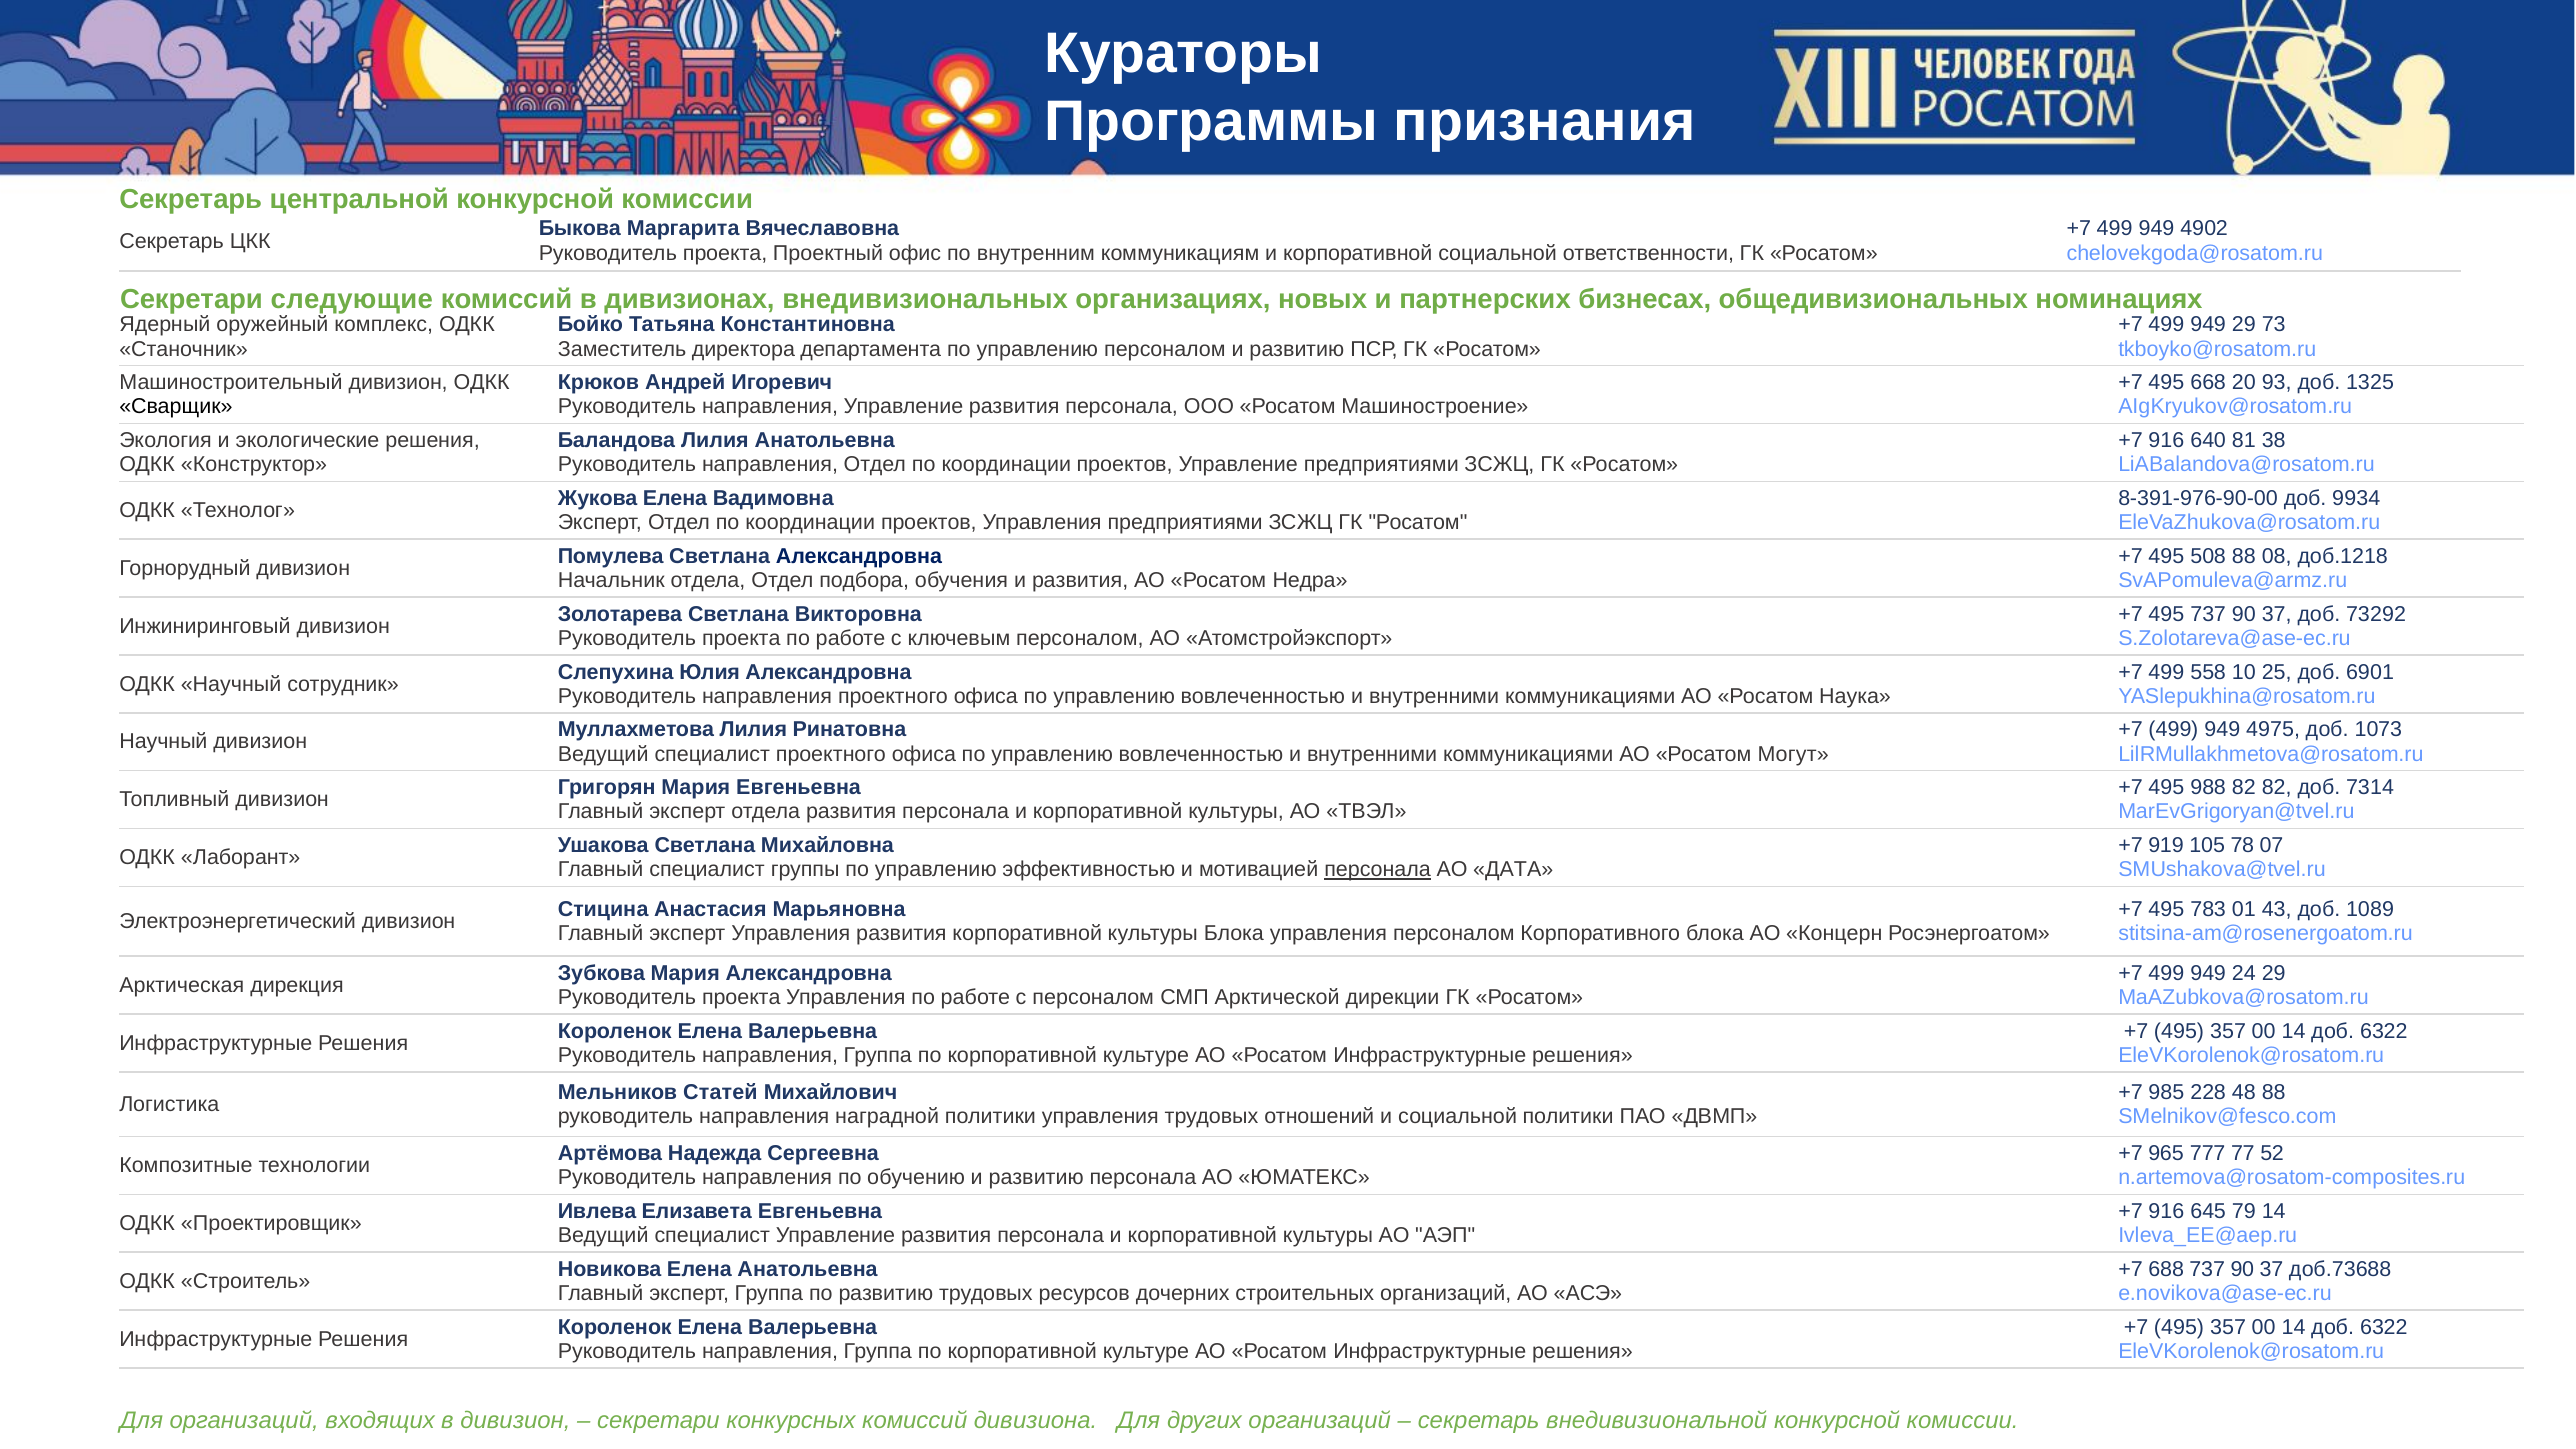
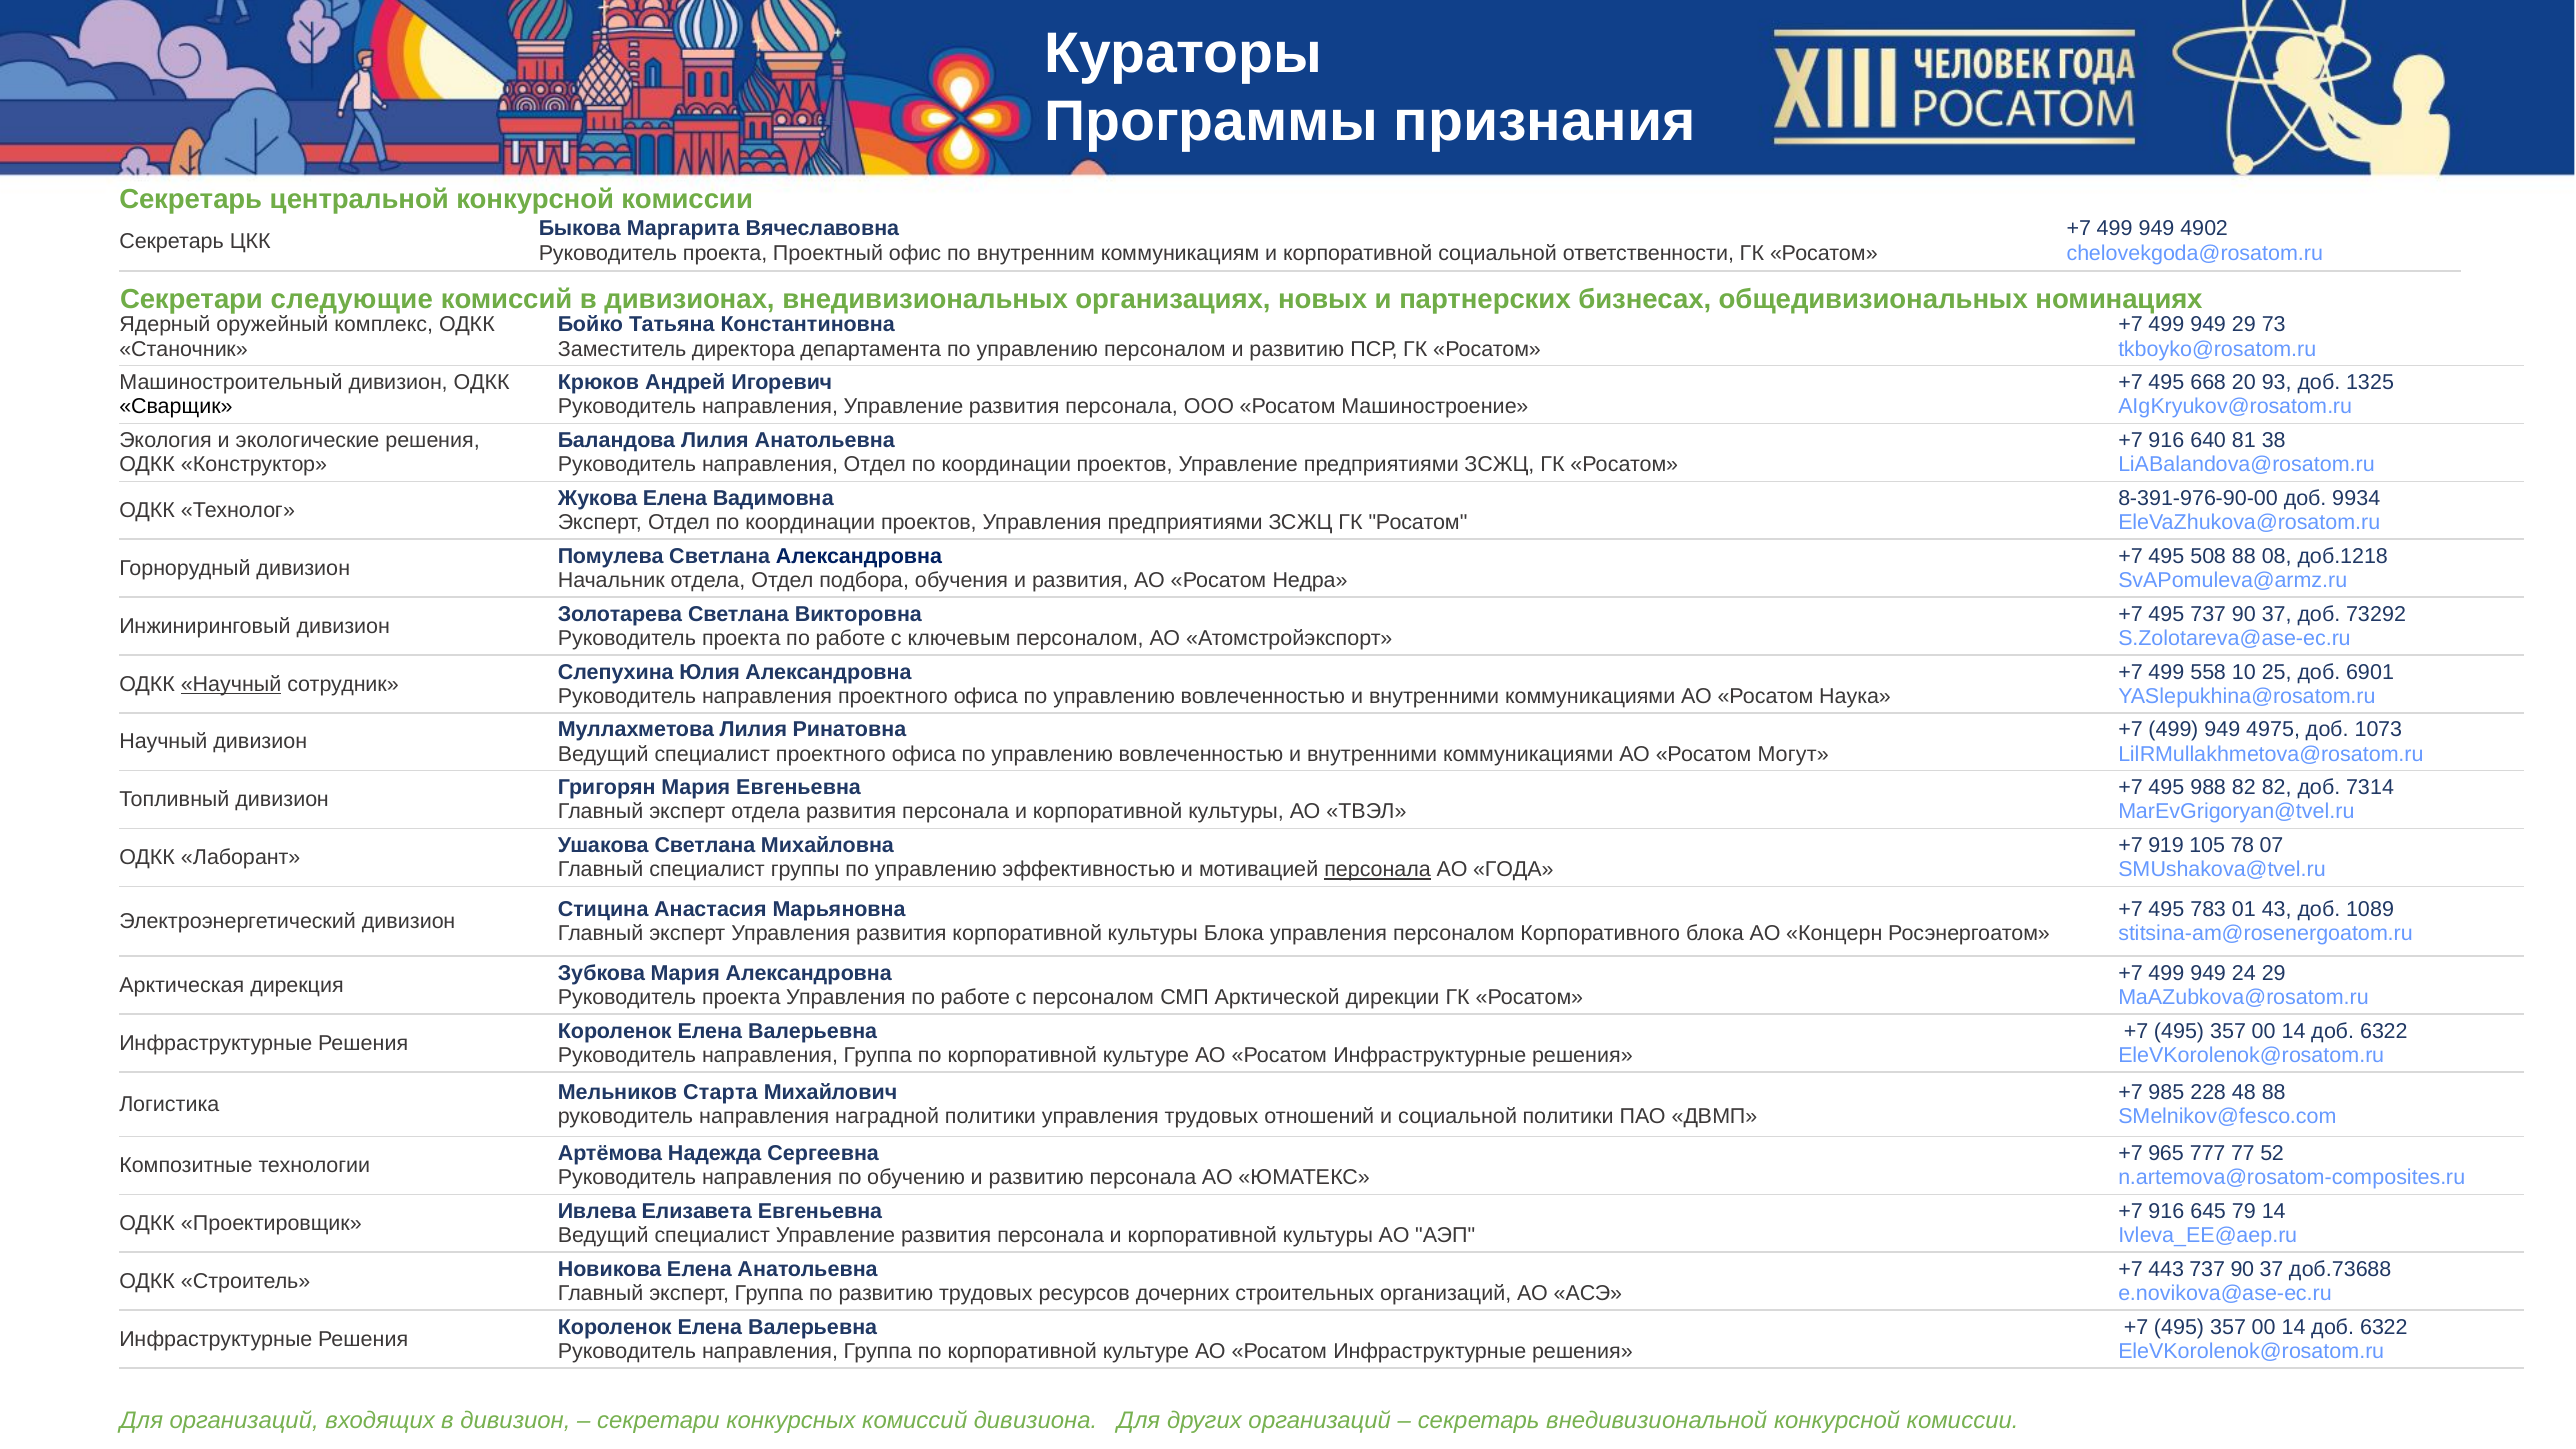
Научный underline: none -> present (231, 684)
ДАТА: ДАТА -> ГОДА (1513, 870)
Статей: Статей -> Старта (720, 1092)
688: 688 -> 443 (2166, 1269)
